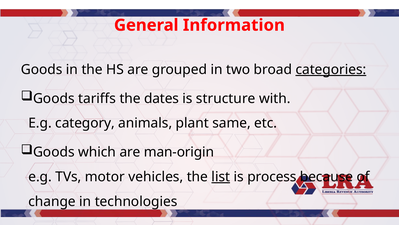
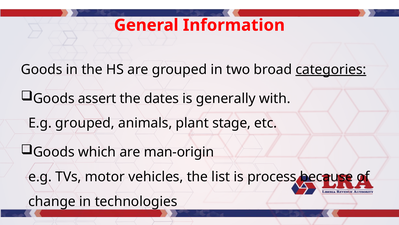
tariffs: tariffs -> assert (97, 98)
structure: structure -> generally (226, 98)
E.g category: category -> grouped (85, 123)
same: same -> stage (232, 123)
list underline: present -> none (221, 176)
